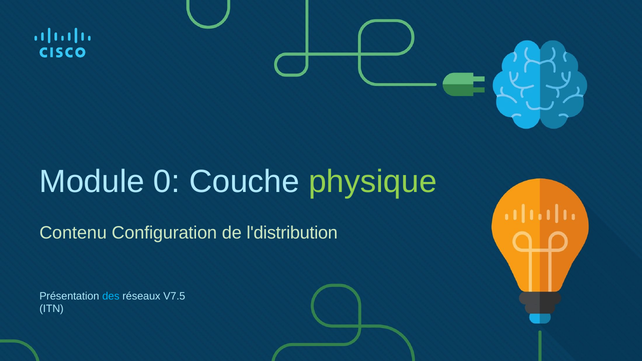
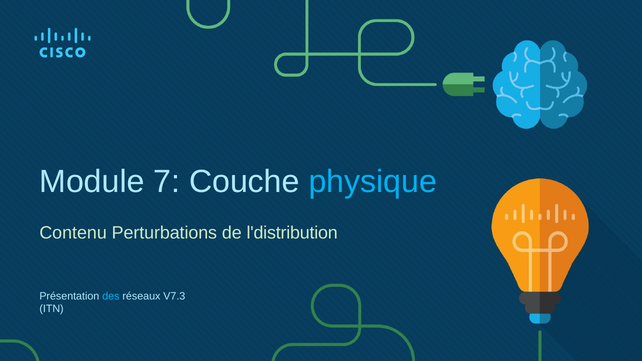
0: 0 -> 7 (167, 182)
physique colour: light green -> light blue (373, 182)
Configuration: Configuration -> Perturbations (164, 233)
V7.5: V7.5 -> V7.3 (174, 296)
